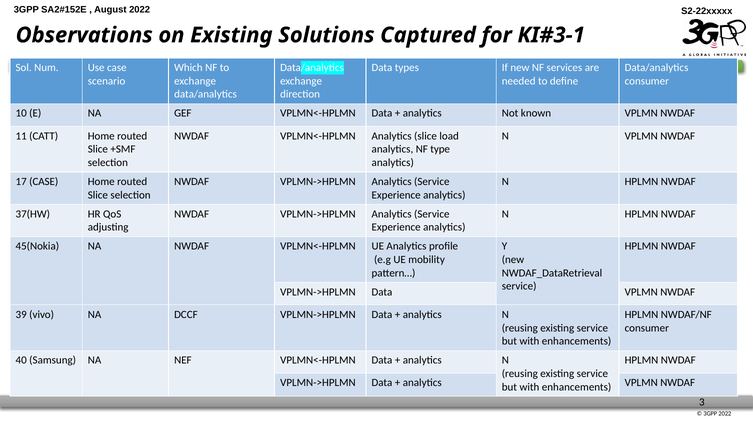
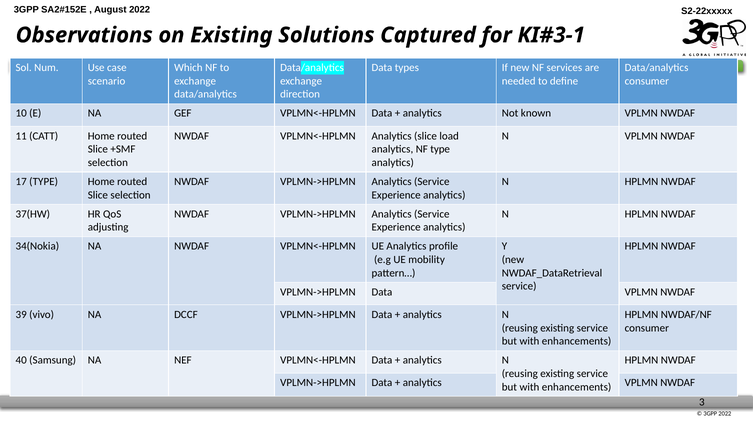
17 CASE: CASE -> TYPE (44, 182)
45(Nokia: 45(Nokia -> 34(Nokia (37, 247)
